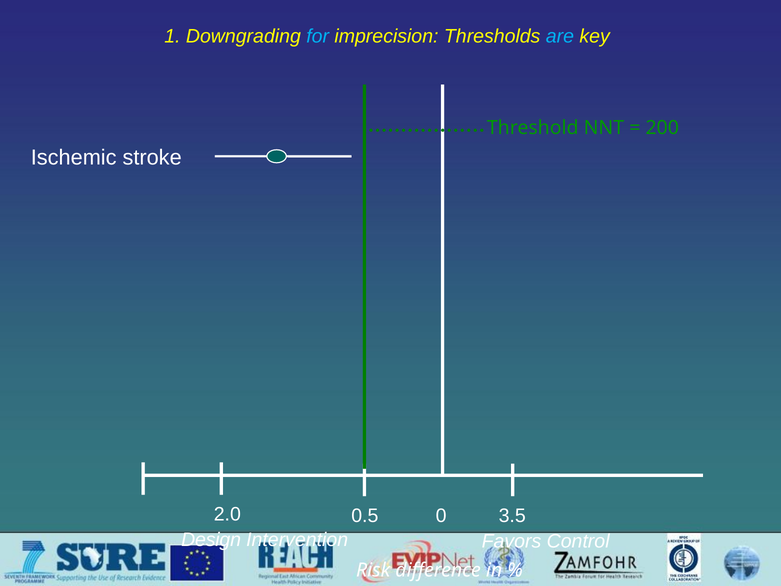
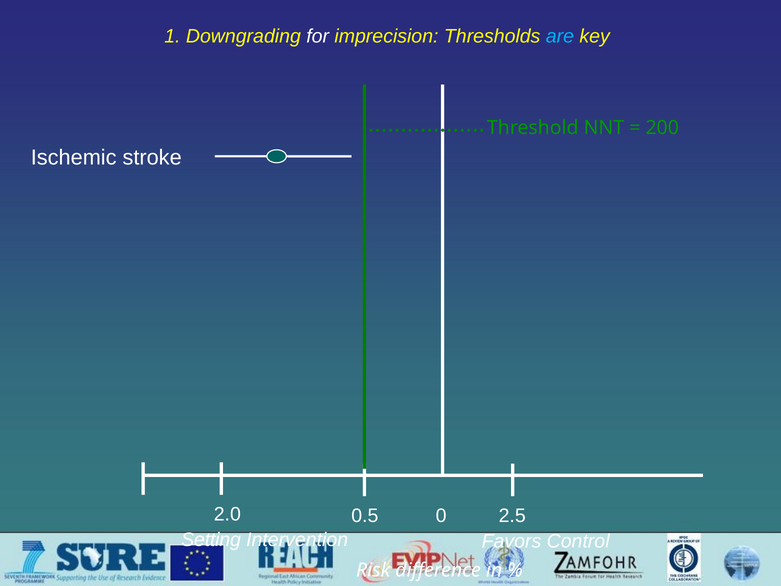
for colour: light blue -> white (318, 36)
3.5: 3.5 -> 2.5 (512, 516)
Design: Design -> Setting (211, 540)
